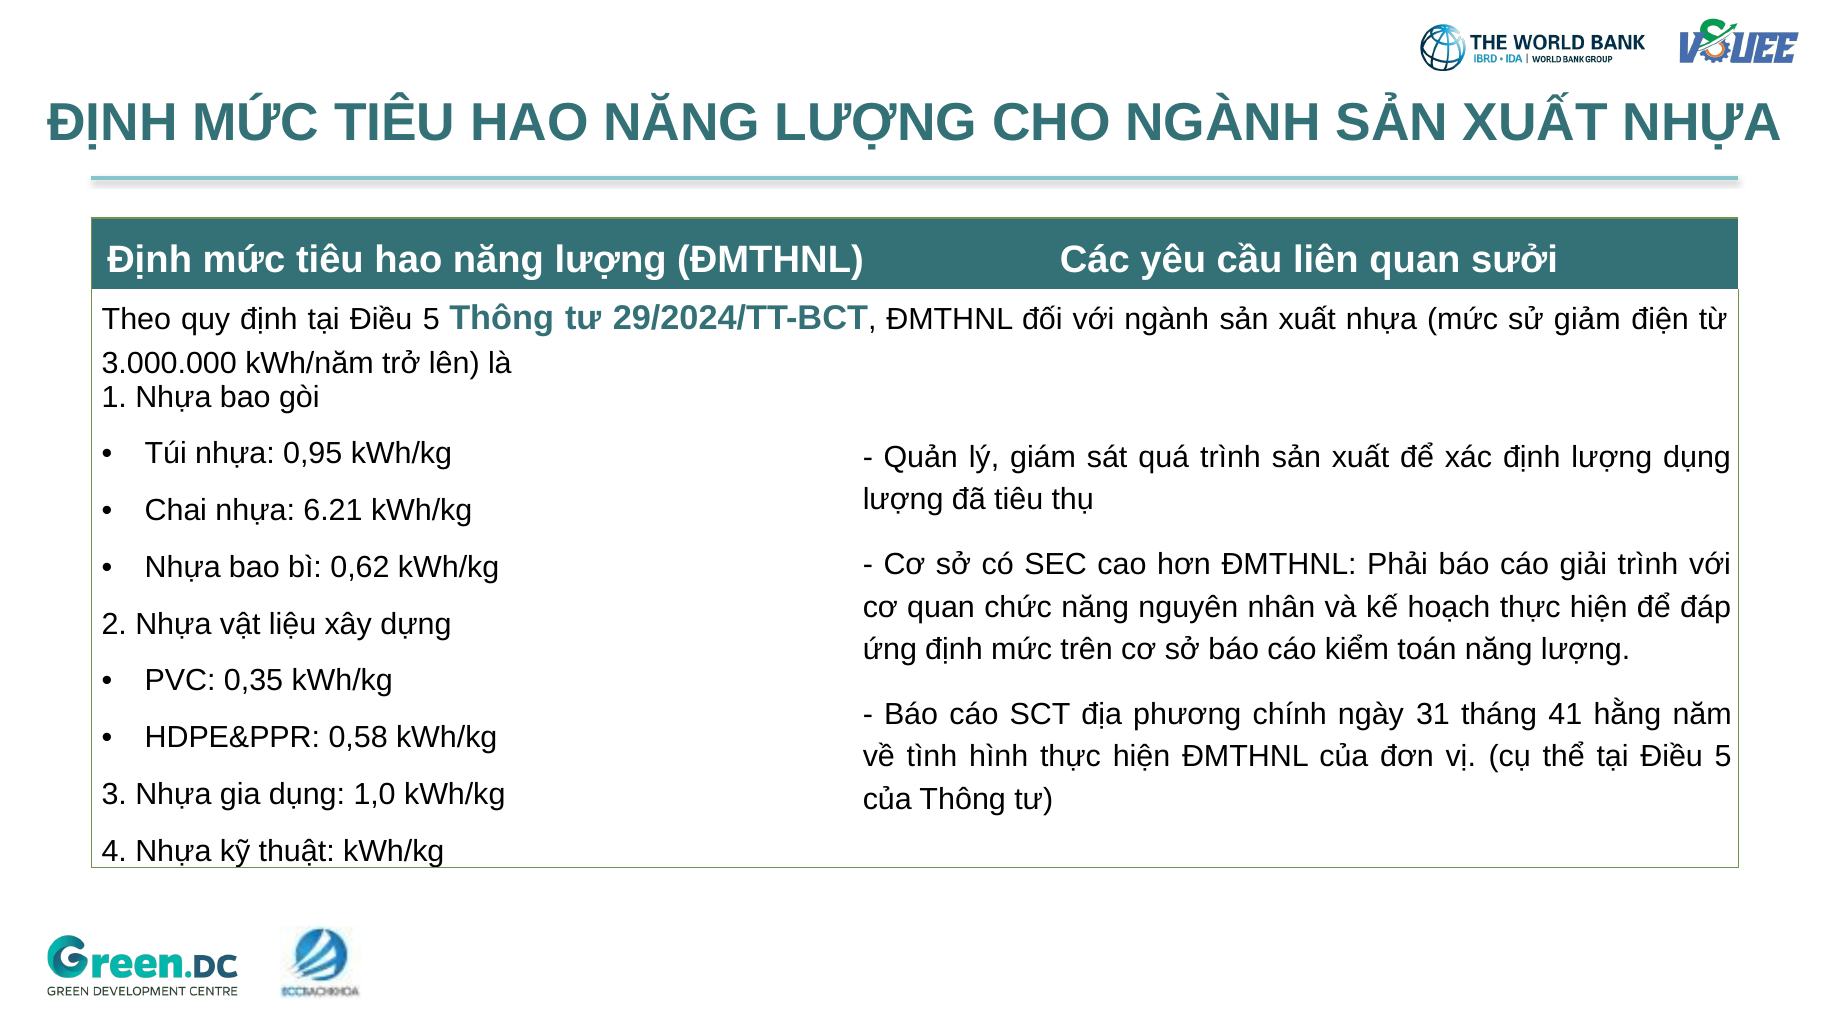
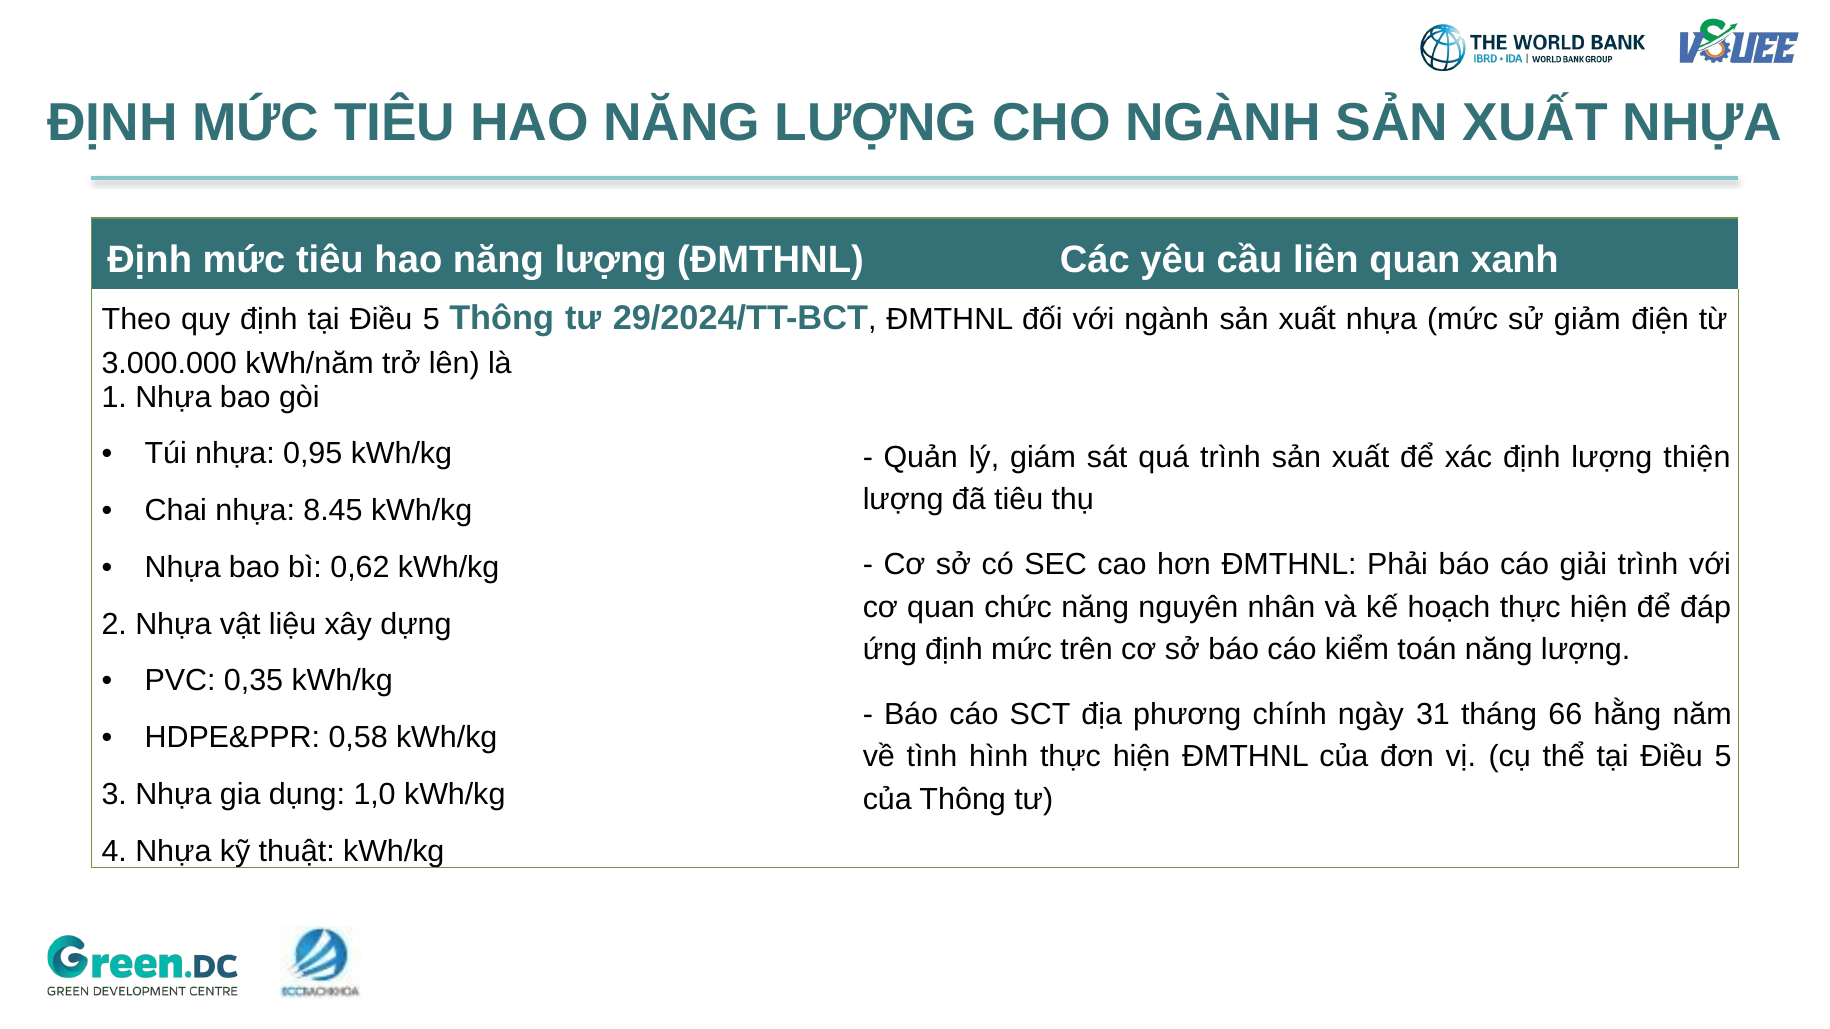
sưởi: sưởi -> xanh (1515, 260)
lượng dụng: dụng -> thiện (1697, 458)
6.21: 6.21 -> 8.45 (333, 511)
41: 41 -> 66 (1565, 715)
